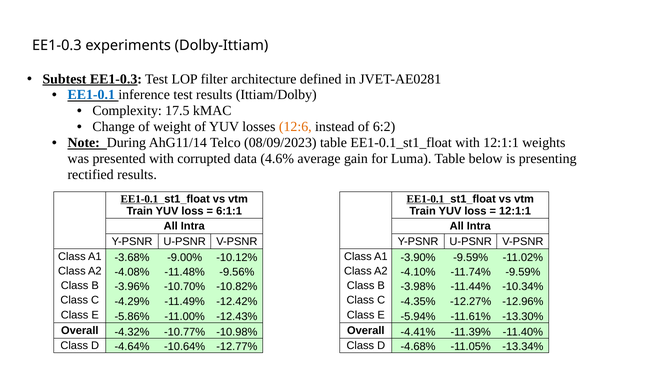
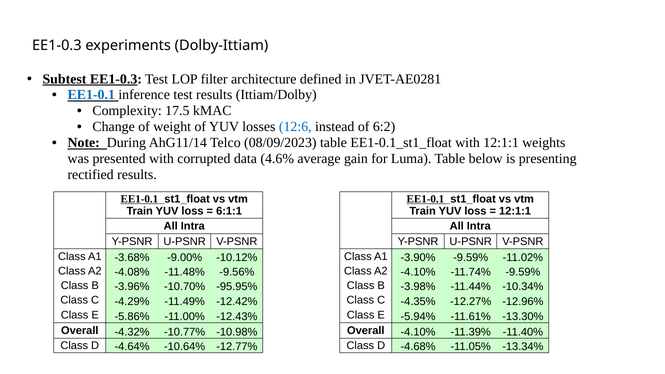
12:6 colour: orange -> blue (295, 127)
-10.82%: -10.82% -> -95.95% (237, 287)
Overall -4.41%: -4.41% -> -4.10% (418, 332)
